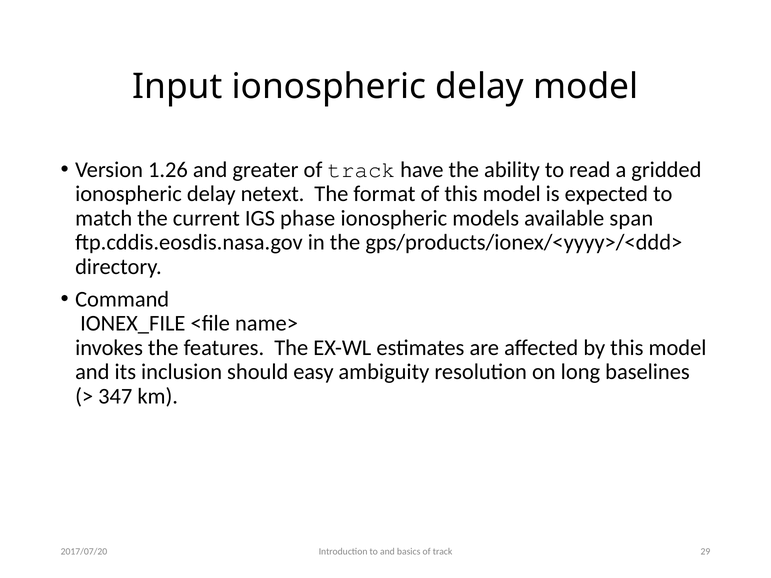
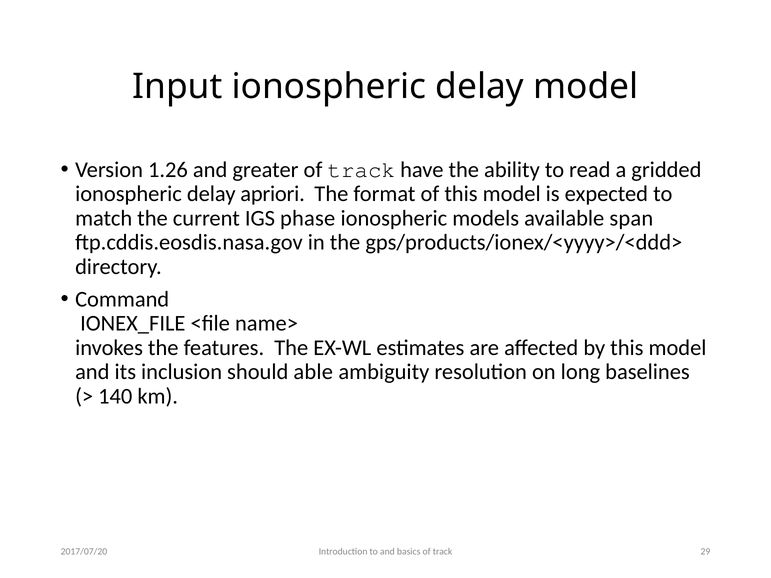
netext: netext -> apriori (273, 194)
easy: easy -> able (313, 372)
347: 347 -> 140 (115, 396)
